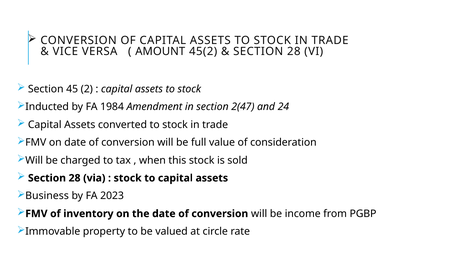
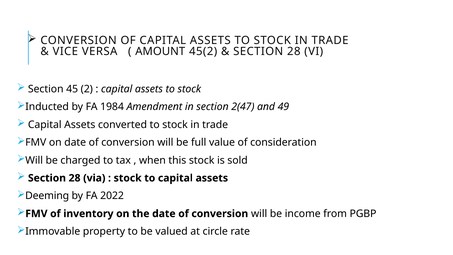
24: 24 -> 49 (283, 107)
Business: Business -> Deeming (47, 196)
2023: 2023 -> 2022 (112, 196)
